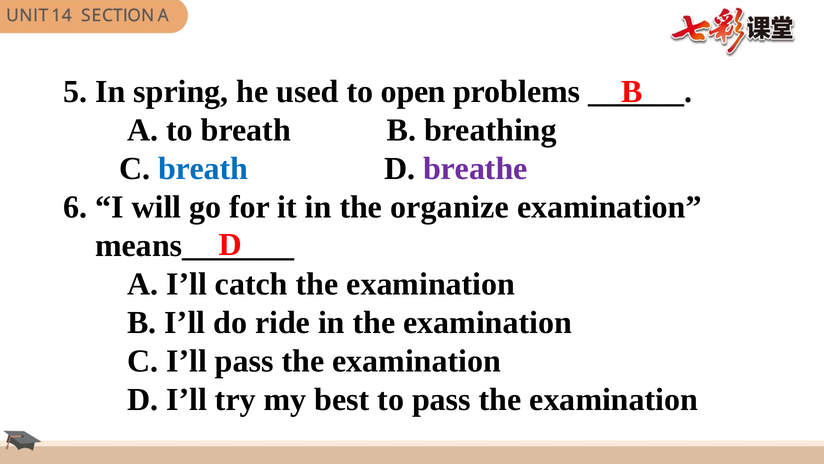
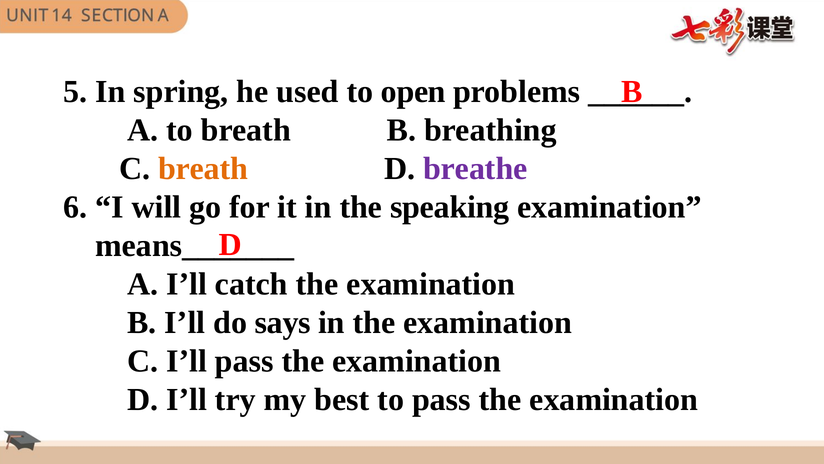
breath colour: blue -> orange (203, 169)
organize: organize -> speaking (450, 207)
ride: ride -> says (283, 322)
